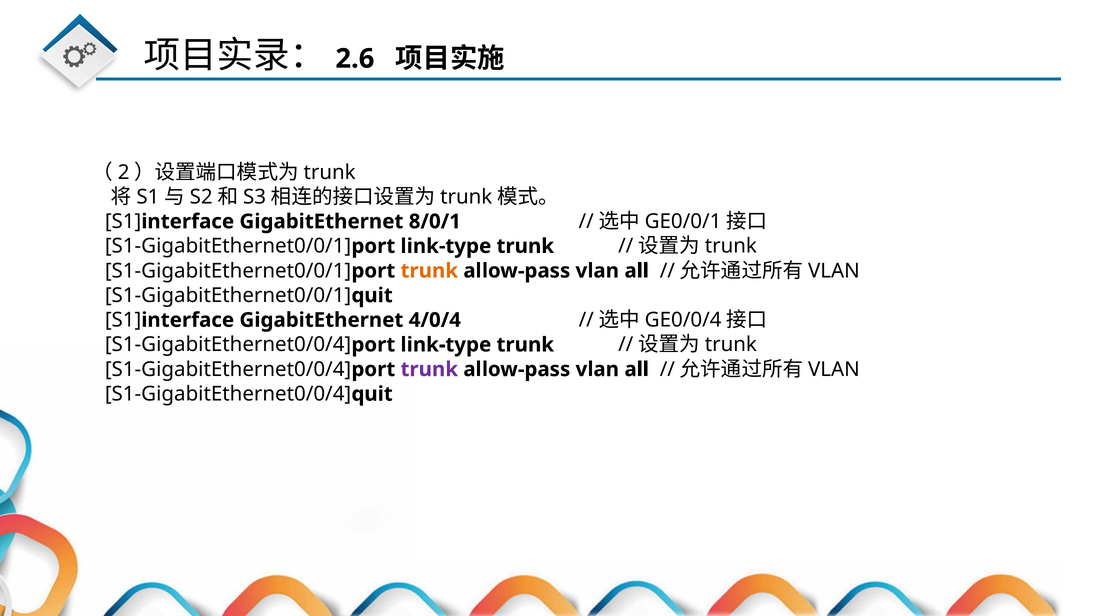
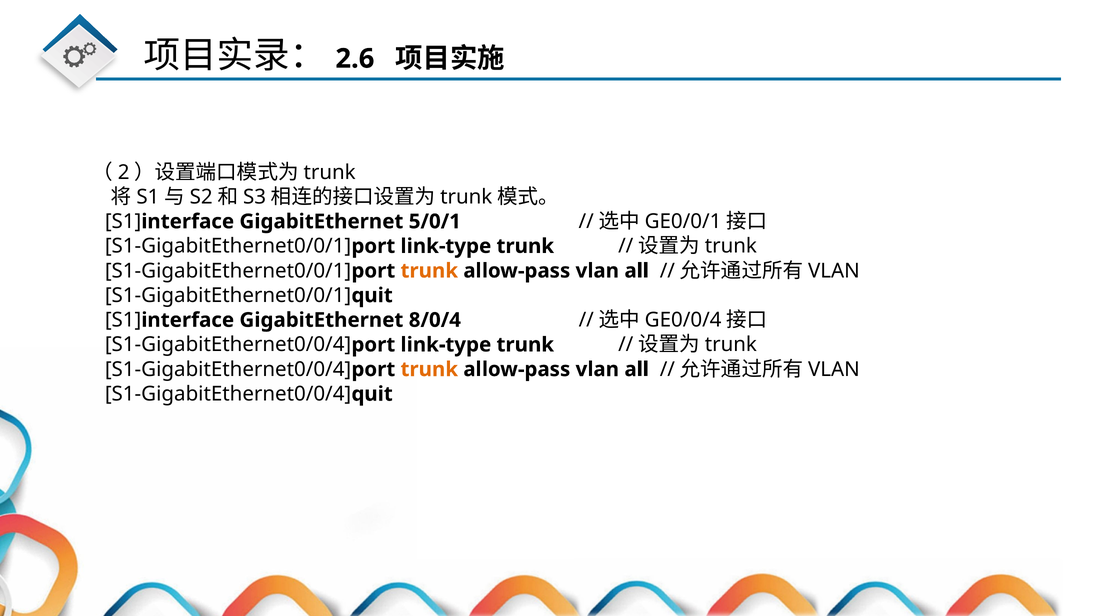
8/0/1: 8/0/1 -> 5/0/1 (435, 221)
4/0/4: 4/0/4 -> 8/0/4 (435, 320)
trunk colour: purple -> orange (429, 369)
